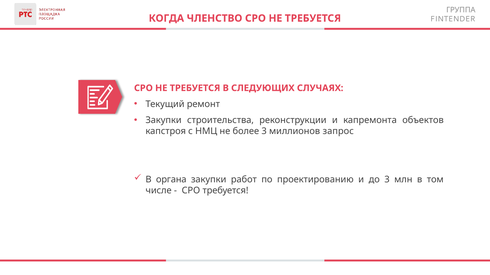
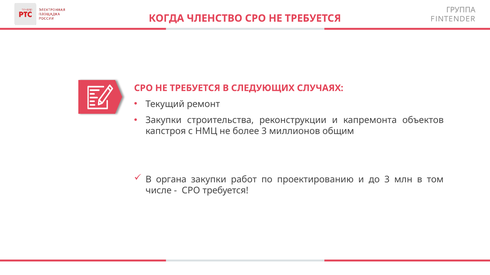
запрос: запрос -> общим (338, 132)
